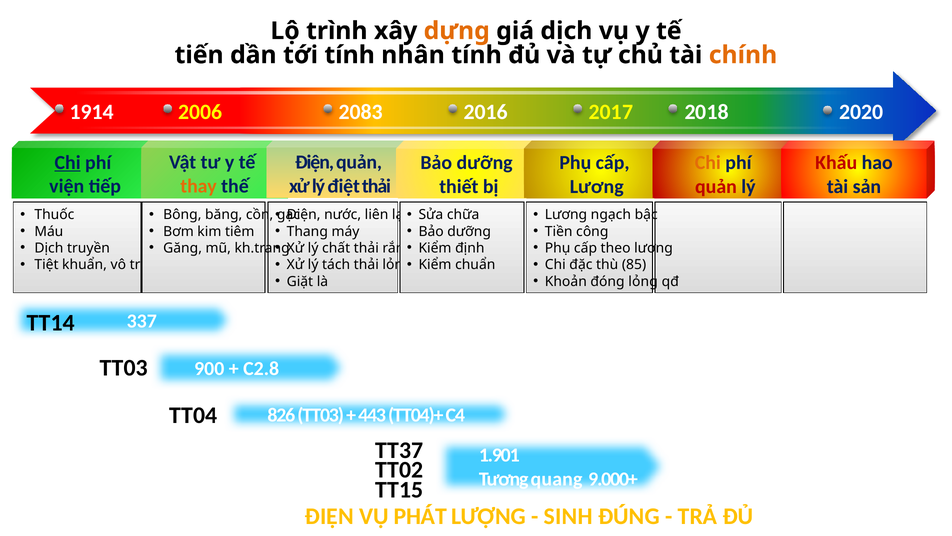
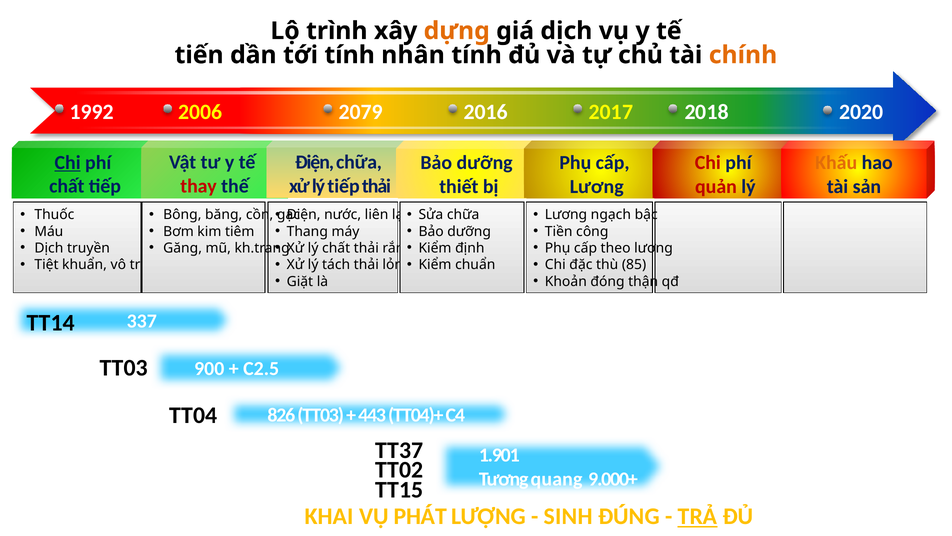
1914: 1914 -> 1992 (92, 112)
2083: 2083 -> 2079 (361, 112)
Điện quản: quản -> chữa (359, 162)
Chi colour: orange -> red (708, 163)
Khấu colour: red -> orange (836, 163)
lý điệt: điệt -> tiếp (344, 186)
thay colour: orange -> red (199, 186)
viện: viện -> chất (67, 186)
đóng lỏng: lỏng -> thận (643, 281)
C2.8: C2.8 -> C2.5 (261, 368)
ĐIỆN: ĐIỆN -> KHAI (329, 516)
TRẢ underline: none -> present (698, 516)
